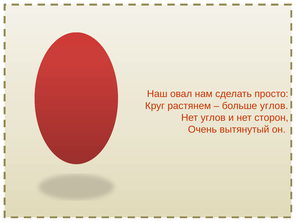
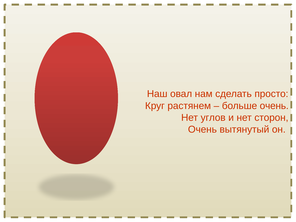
больше углов: углов -> очень (274, 106)
